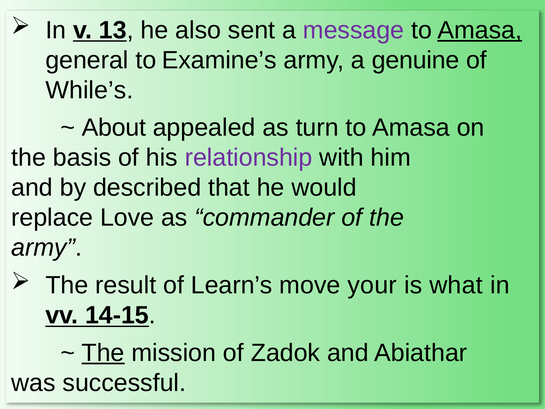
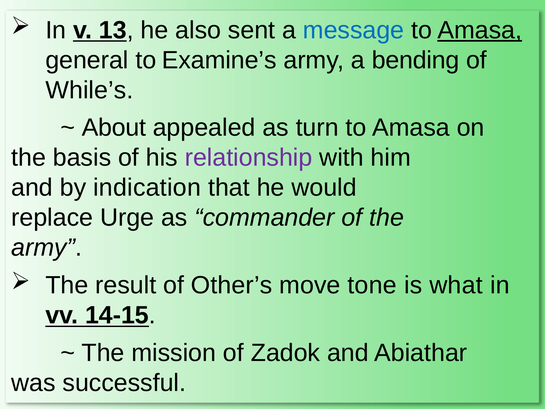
message colour: purple -> blue (354, 30)
genuine: genuine -> bending (416, 60)
described: described -> indication (147, 188)
Love: Love -> Urge (127, 218)
Learn’s: Learn’s -> Other’s (232, 285)
your: your -> tone (372, 285)
The underline: present -> none (103, 353)
